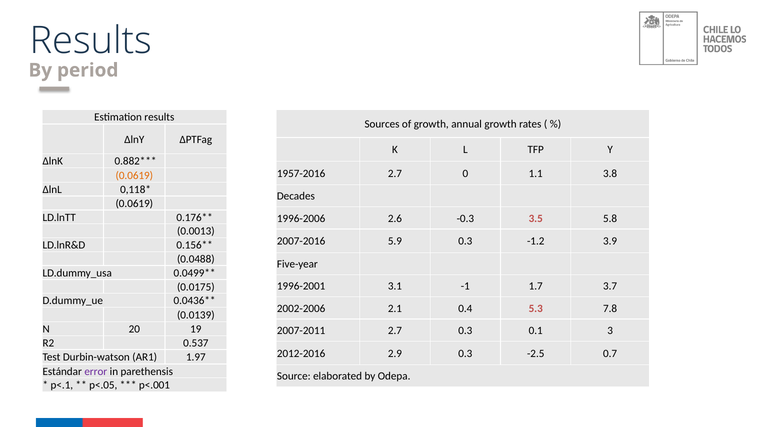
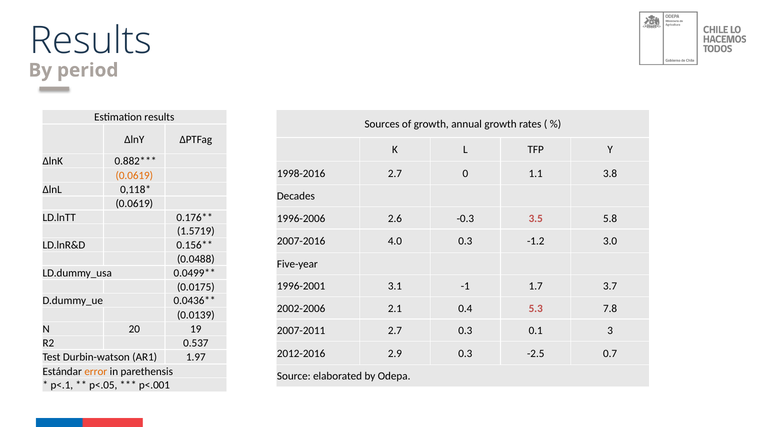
1957-2016: 1957-2016 -> 1998-2016 (301, 173)
0.0013: 0.0013 -> 1.5719 (196, 231)
5.9: 5.9 -> 4.0 (395, 241)
3.9: 3.9 -> 3.0 (610, 241)
error colour: purple -> orange (96, 371)
